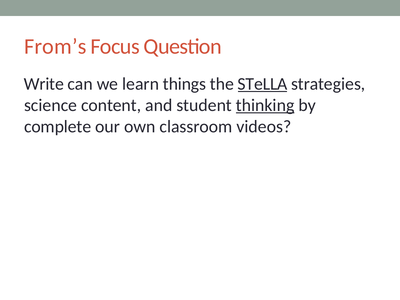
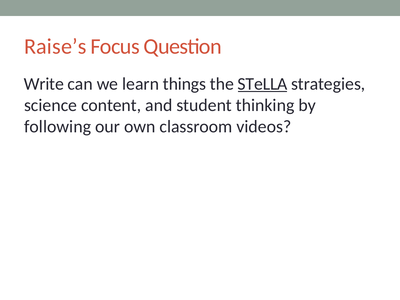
From’s: From’s -> Raise’s (55, 47)
thinking underline: present -> none (265, 105)
complete: complete -> following (58, 127)
